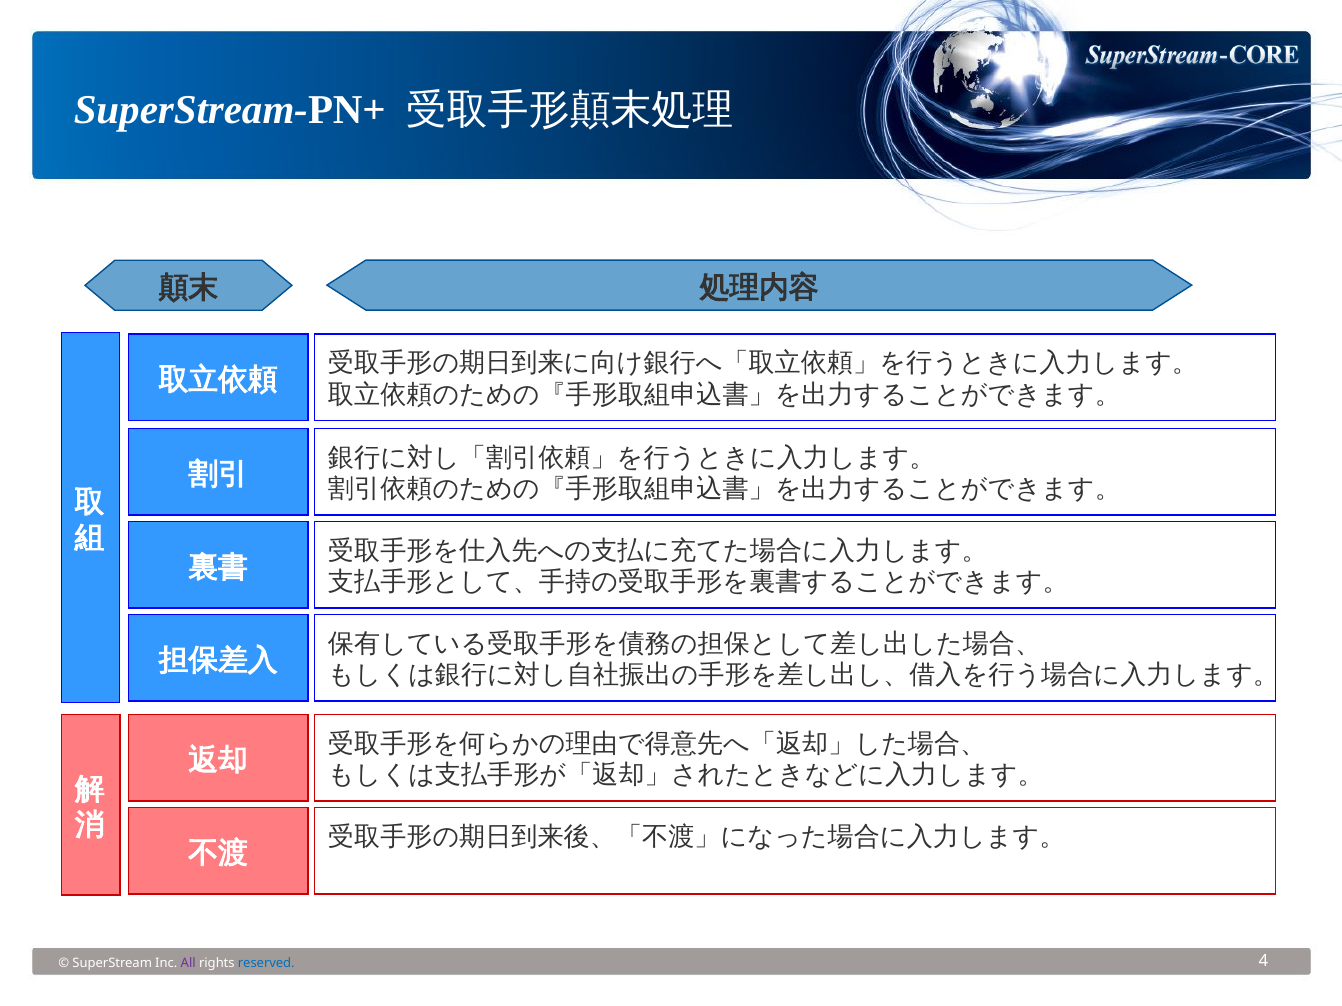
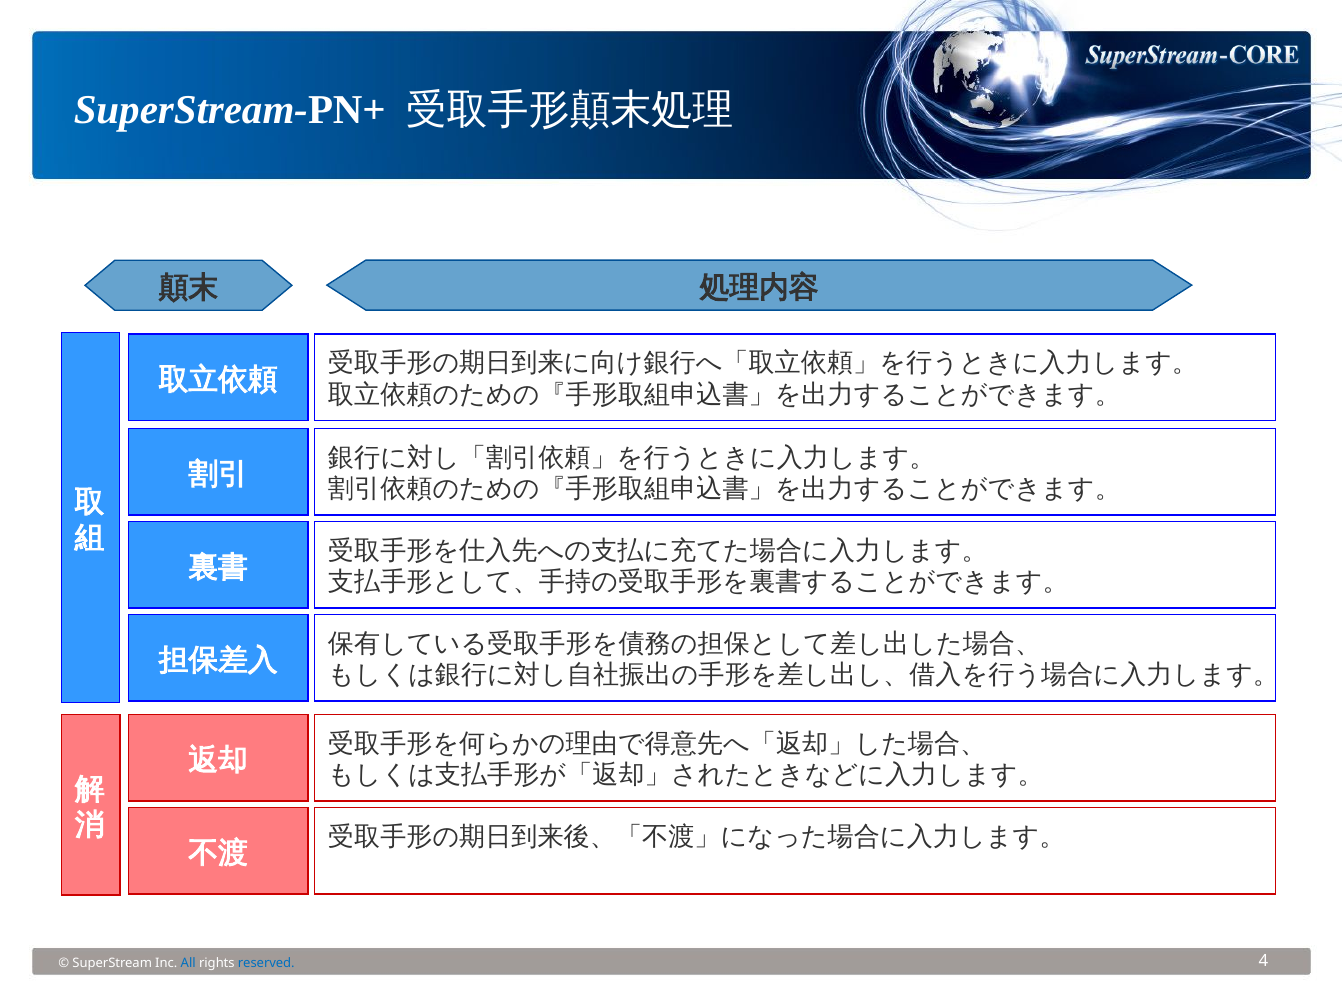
All colour: purple -> blue (188, 963)
